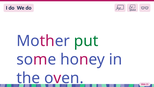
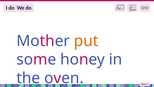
put colour: green -> orange (86, 41)
